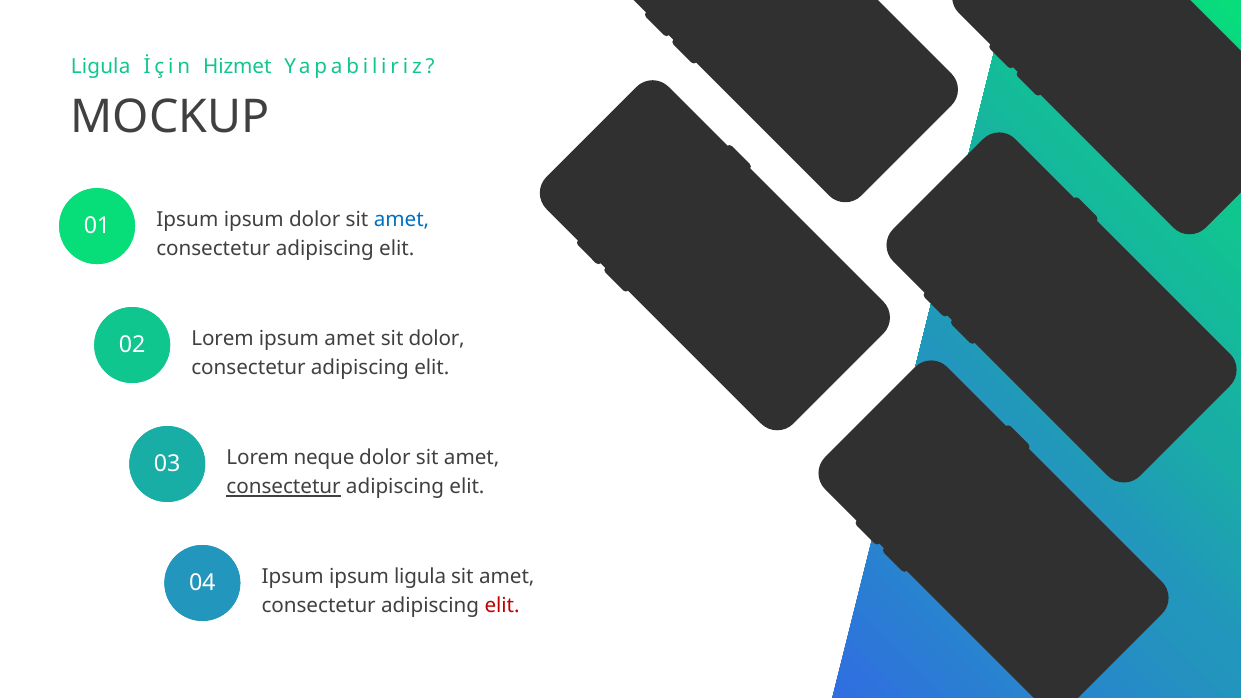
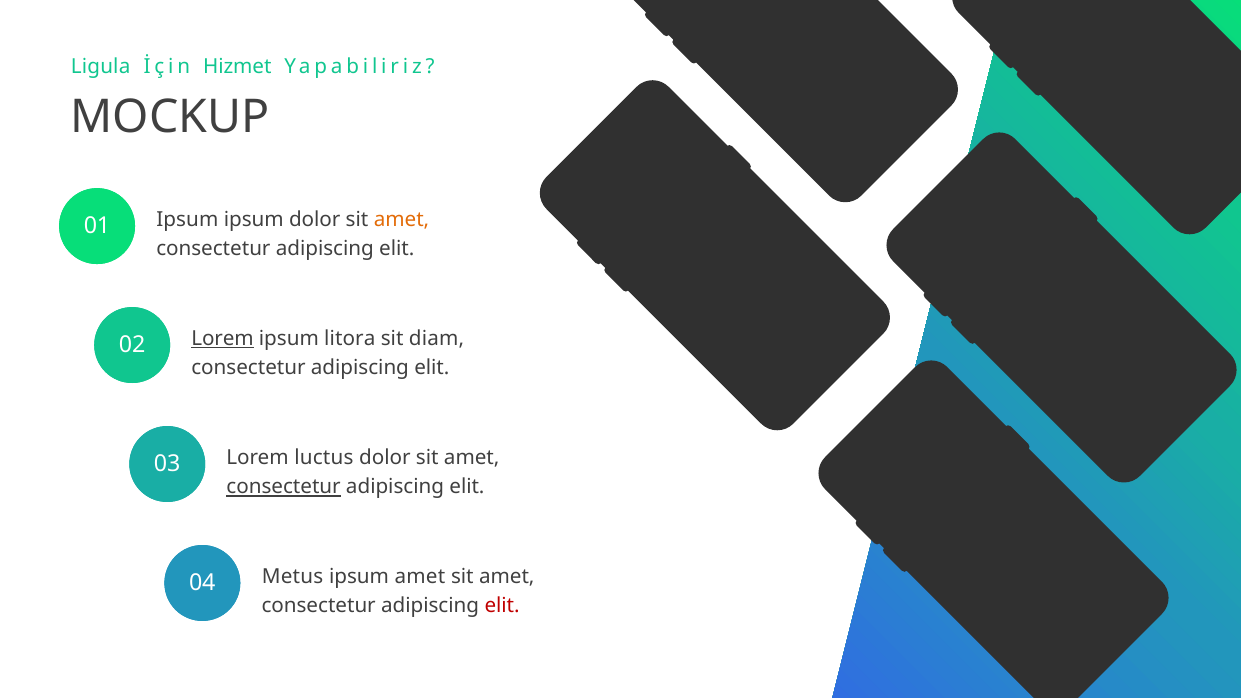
amet colour: blue -> orange (402, 219)
Lorem underline: none -> present (223, 338)
ipsum amet: amet -> litora (350, 338)
sit dolor: dolor -> diam (437, 338)
neque: neque -> luctus (324, 457)
Ipsum: Ipsum -> Metus (293, 576)
ipsum ligula: ligula -> amet (420, 576)
